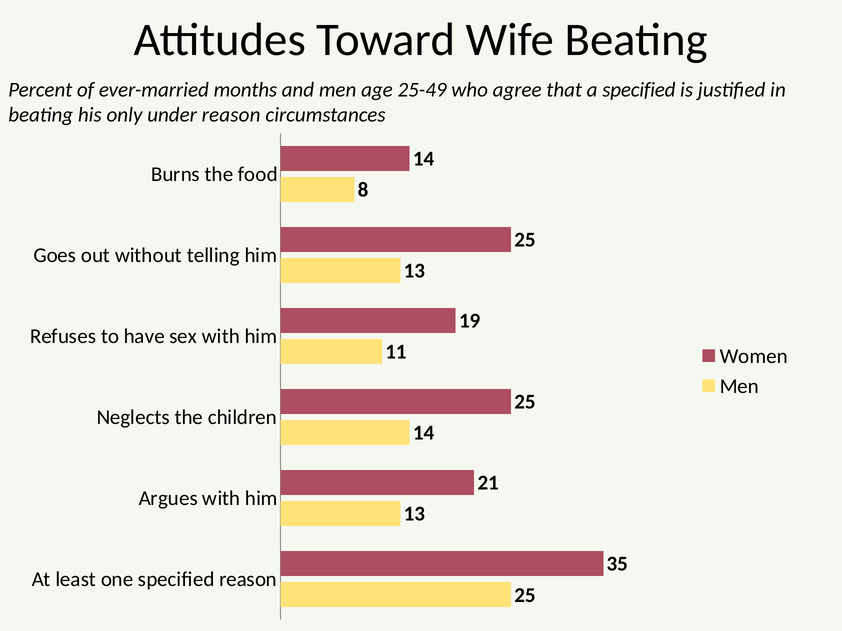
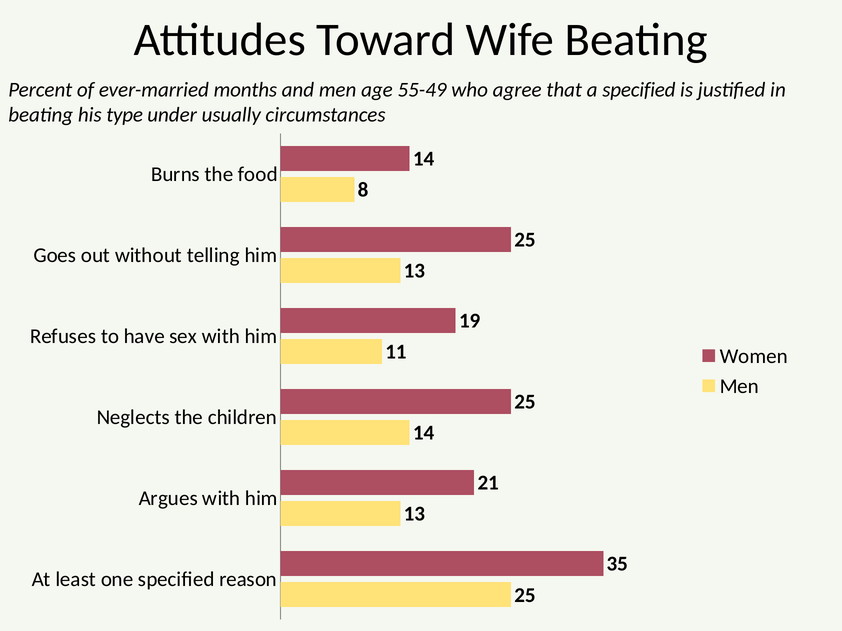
25-49: 25-49 -> 55-49 (422, 90)
only: only -> type (125, 115)
under reason: reason -> usually (231, 115)
